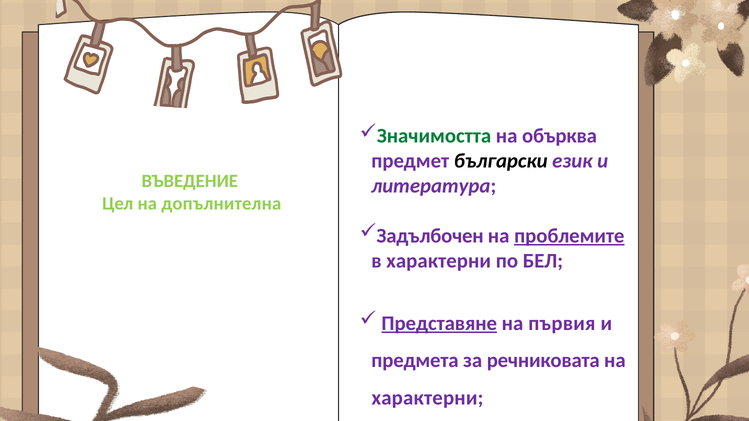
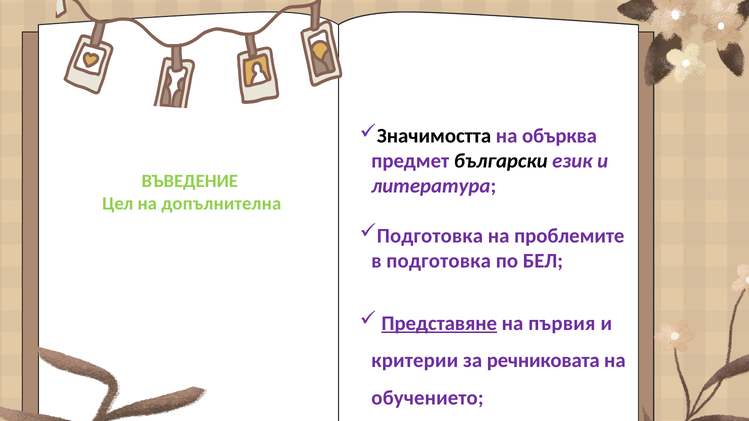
Значимостта colour: green -> black (434, 136)
Задълбочен: Задълбочен -> Подготовка (430, 236)
проблемите underline: present -> none (569, 236)
в характерни: характерни -> подготовка (439, 261)
предмета: предмета -> критерии (415, 361)
характерни: характерни -> обучението (427, 398)
